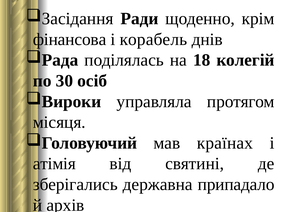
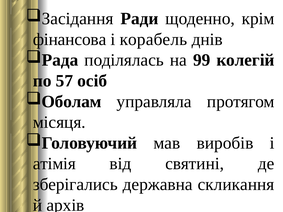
18: 18 -> 99 (202, 60)
30: 30 -> 57 (64, 81)
Вироки: Вироки -> Оболам (72, 102)
країнах: країнах -> виробів (225, 143)
припадало: припадало -> скликання (236, 185)
